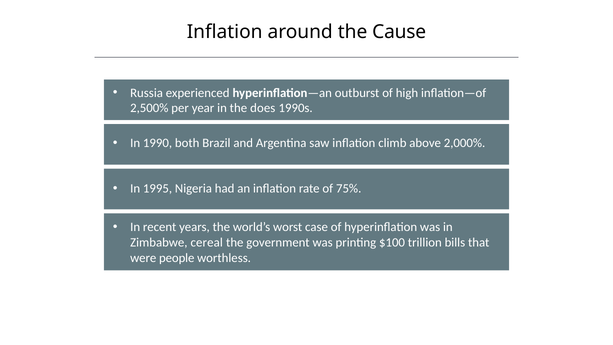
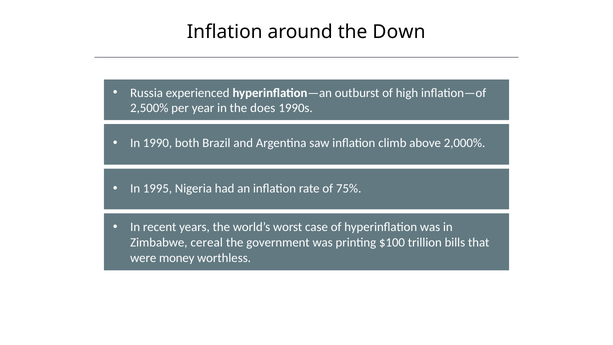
Cause: Cause -> Down (399, 32)
people: people -> money (177, 258)
